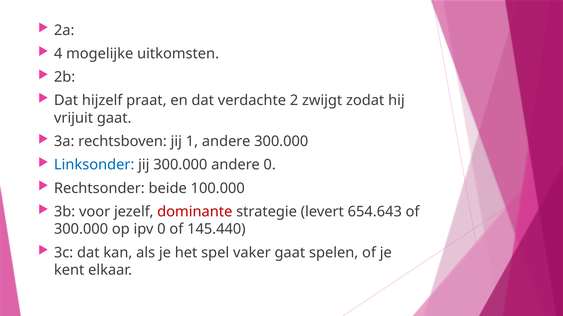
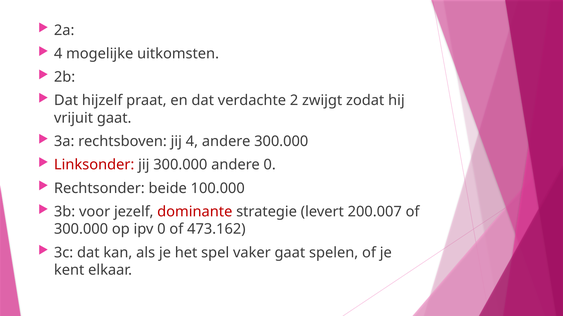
jij 1: 1 -> 4 (192, 142)
Linksonder colour: blue -> red (94, 165)
654.643: 654.643 -> 200.007 (375, 212)
145.440: 145.440 -> 473.162 (216, 230)
